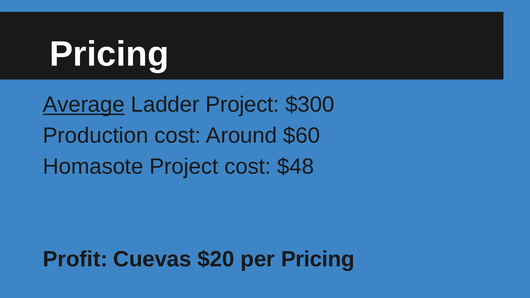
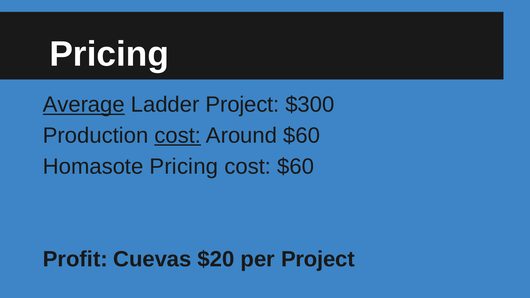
cost underline: none -> present (178, 136)
Homasote Project: Project -> Pricing (184, 167)
cost $48: $48 -> $60 (296, 167)
per Pricing: Pricing -> Project (318, 259)
